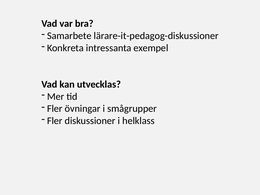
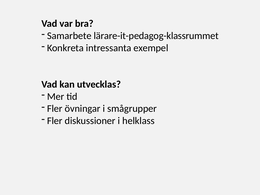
lärare-it-pedagog-diskussioner: lärare-it-pedagog-diskussioner -> lärare-it-pedagog-klassrummet (156, 36)
